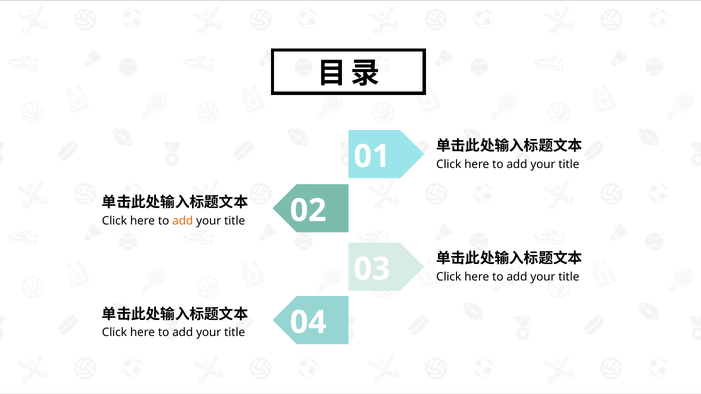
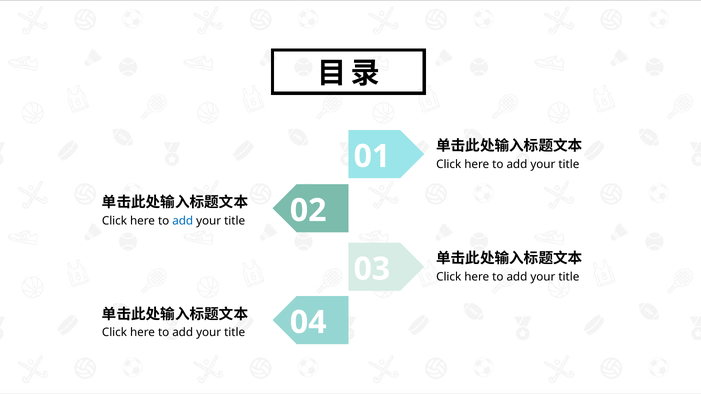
add colour: orange -> blue (183, 221)
